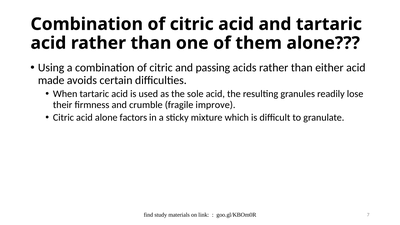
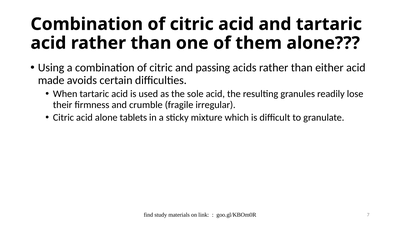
improve: improve -> irregular (216, 105)
factors: factors -> tablets (133, 118)
